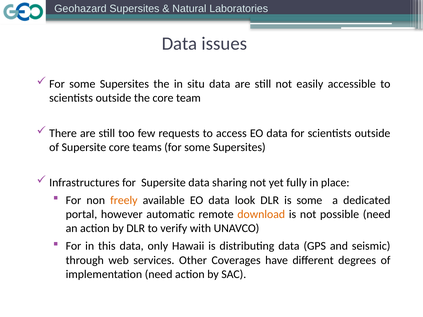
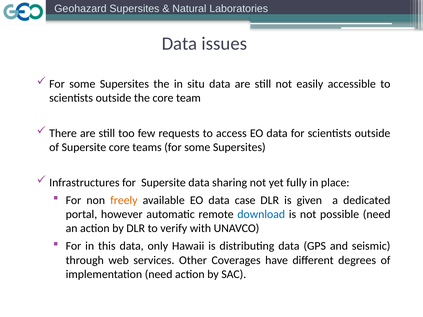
look: look -> case (245, 200)
is some: some -> given (309, 200)
download colour: orange -> blue (261, 214)
